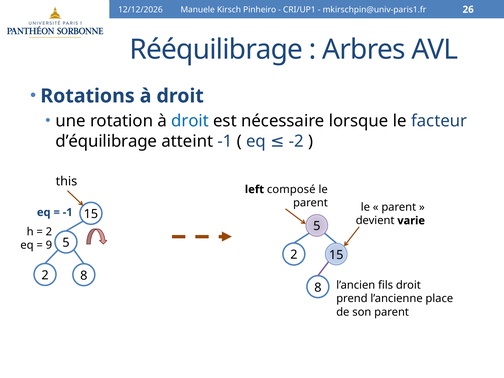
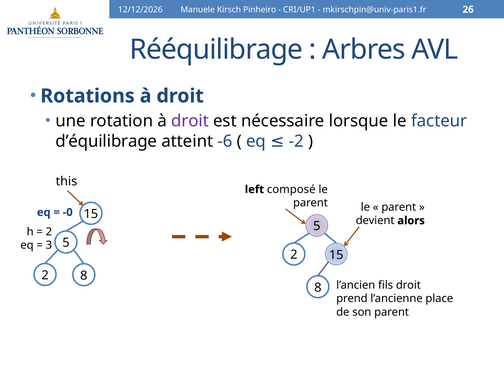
droit colour: blue -> purple (190, 121)
atteint -1: -1 -> -6 (225, 141)
-1: -1 -> -0 (68, 212)
varie: varie -> alors (411, 221)
9: 9 -> 3 (49, 245)
